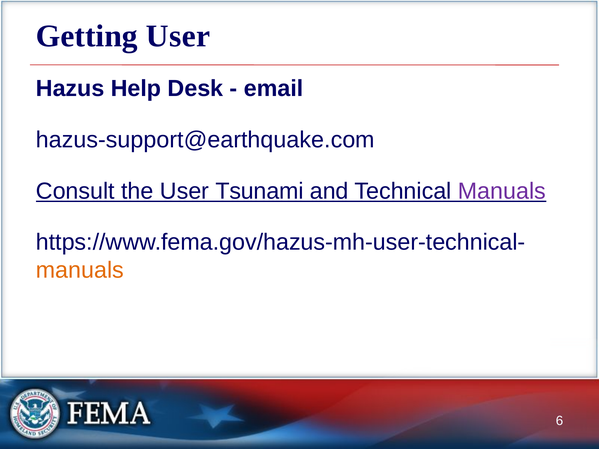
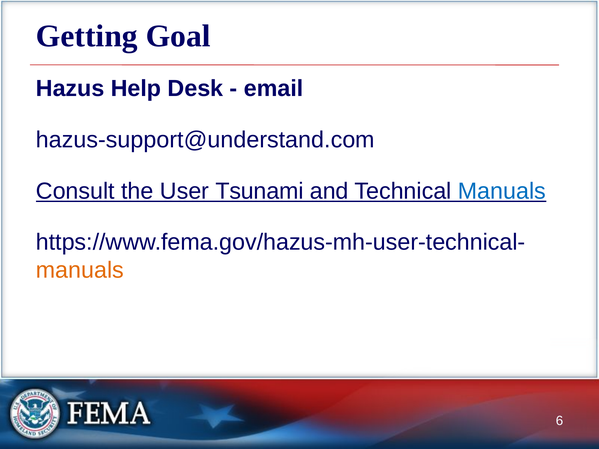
Getting User: User -> Goal (178, 36)
hazus-support@earthquake.com: hazus-support@earthquake.com -> hazus-support@understand.com (205, 140)
Manuals colour: purple -> blue (502, 191)
